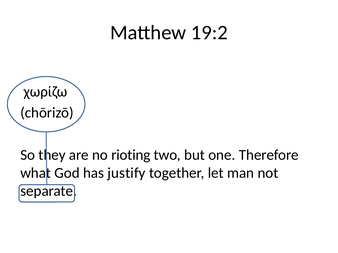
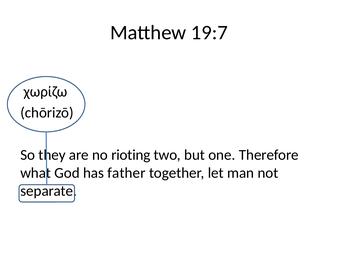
19:2: 19:2 -> 19:7 (209, 33)
justify: justify -> father (126, 173)
